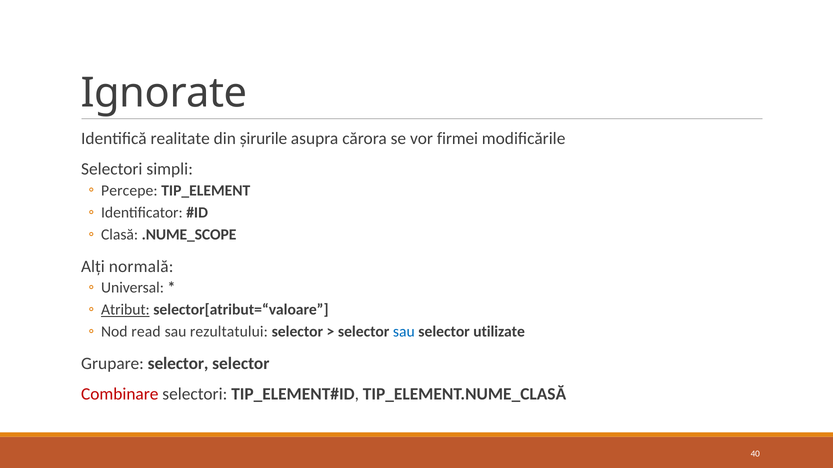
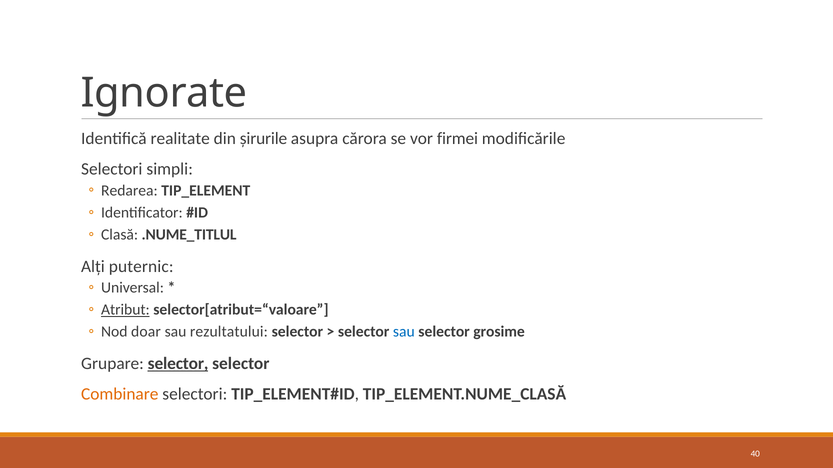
Percepe: Percepe -> Redarea (129, 191)
.NUME_SCOPE: .NUME_SCOPE -> .NUME_TITLUL (189, 235)
normală: normală -> puternic (141, 267)
read: read -> doar (146, 332)
utilizate: utilizate -> grosime (499, 332)
selector underline: none -> present (178, 364)
Combinare colour: red -> orange (120, 395)
